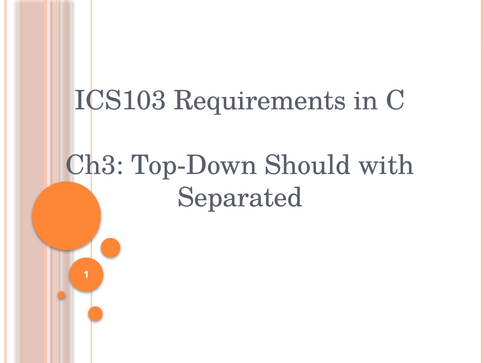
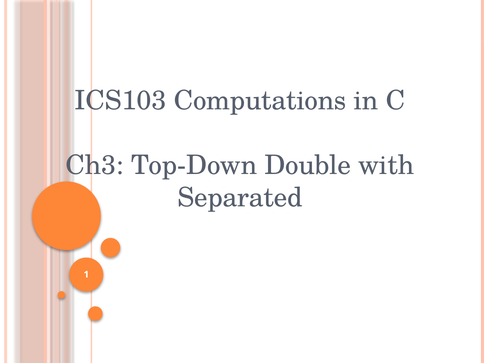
Requirements: Requirements -> Computations (260, 101)
Should: Should -> Double (308, 165)
